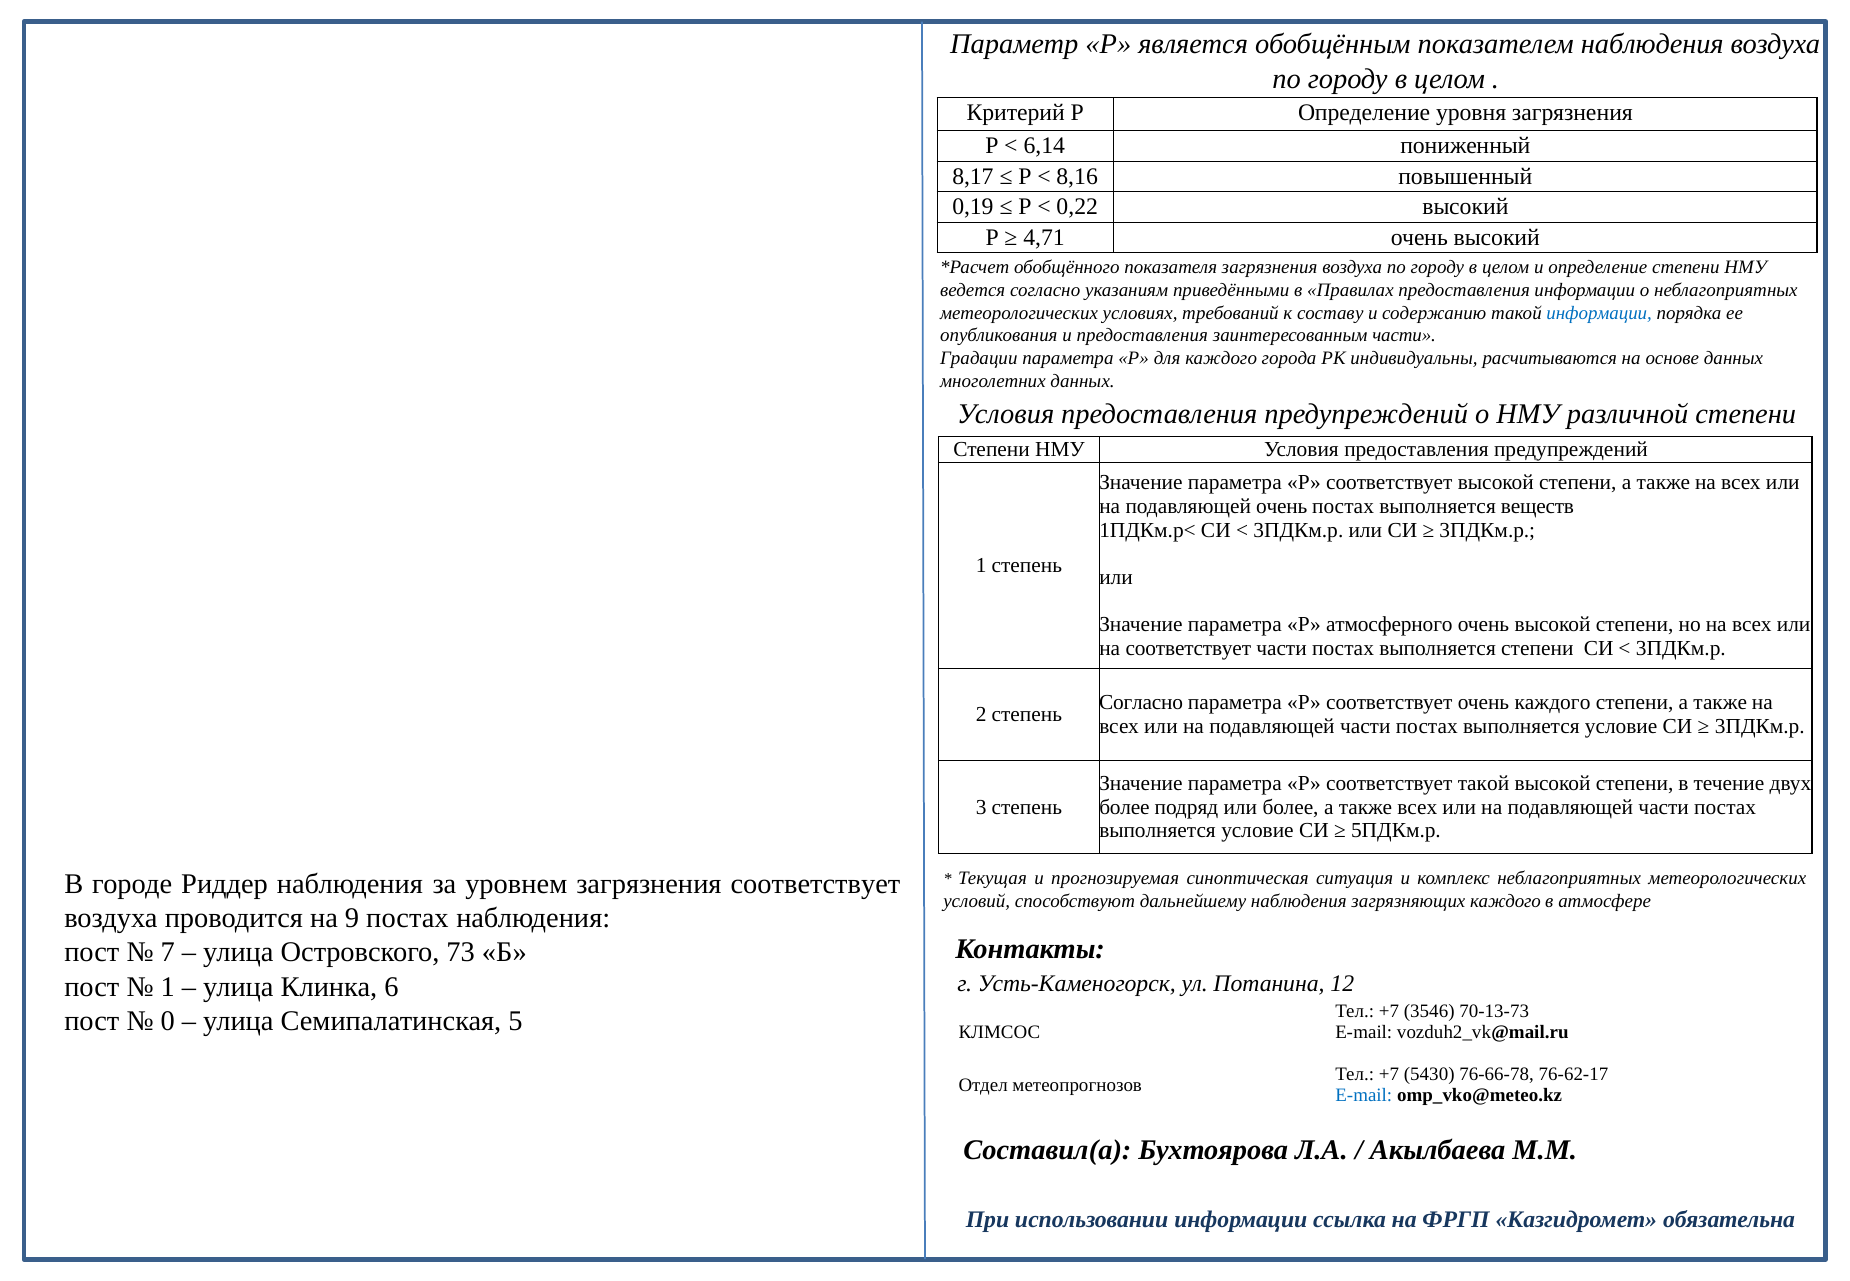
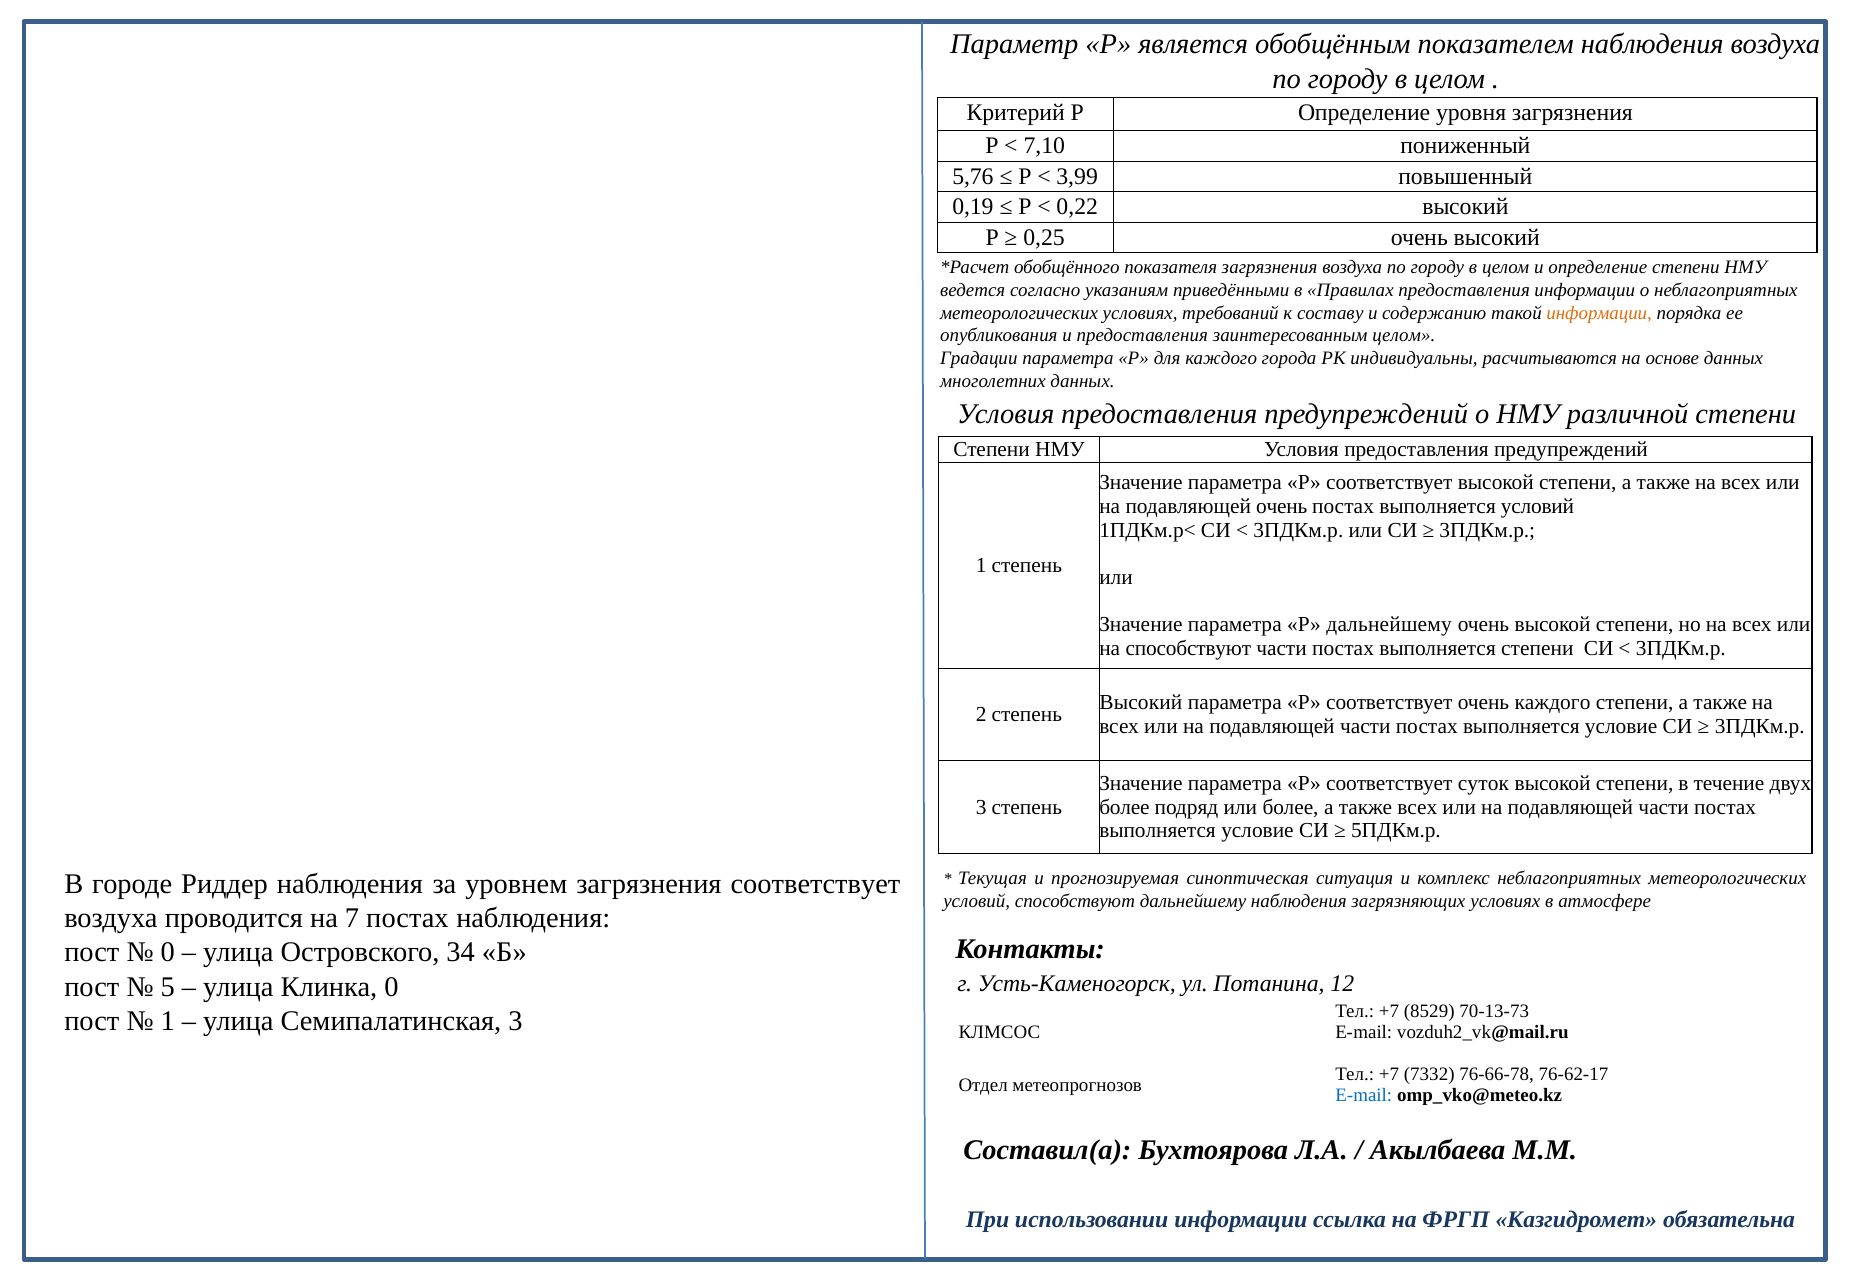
6,14: 6,14 -> 7,10 (1044, 146)
8,17: 8,17 -> 5,76 (973, 176)
8,16: 8,16 -> 3,99 (1077, 176)
4,71: 4,71 -> 0,25 (1044, 237)
информации colour: blue -> orange (1599, 313)
заинтересованным части: части -> целом (1404, 336)
выполняется веществ: веществ -> условий (1537, 506)
Р атмосферного: атмосферного -> дальнейшему (1389, 625)
на соответствует: соответствует -> способствуют (1188, 648)
Согласно: Согласно -> Высокий (1141, 703)
соответствует такой: такой -> суток (1483, 783)
загрязняющих каждого: каждого -> условиях (1505, 901)
9: 9 -> 7 (352, 918)
7: 7 -> 0 (168, 952)
73: 73 -> 34 (461, 952)
1: 1 -> 5 (168, 987)
Клинка 6: 6 -> 0 (391, 987)
3546: 3546 -> 8529 (1429, 1011)
0: 0 -> 1 (168, 1021)
Семипалатинская 5: 5 -> 3 (516, 1021)
5430: 5430 -> 7332 (1429, 1074)
